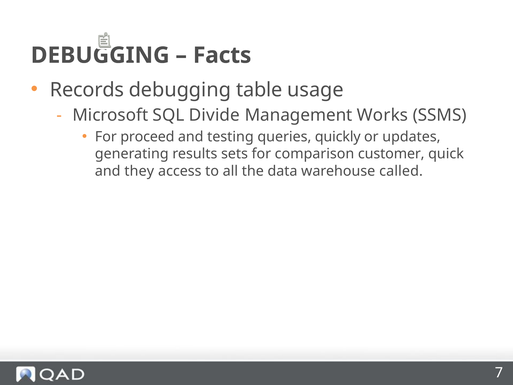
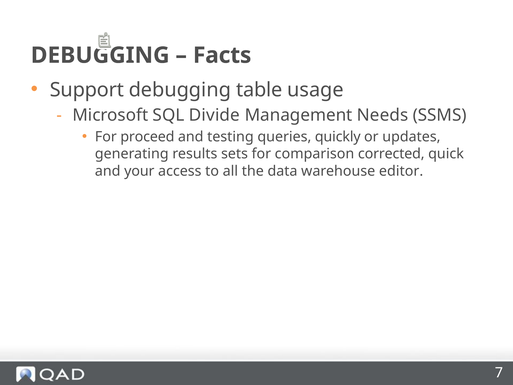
Records: Records -> Support (87, 90)
Works: Works -> Needs (383, 115)
customer: customer -> corrected (391, 154)
they: they -> your (139, 171)
called: called -> editor (401, 171)
